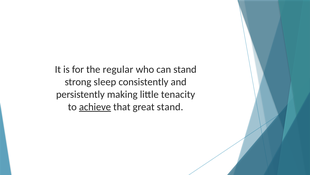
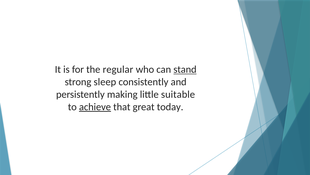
stand underline: none -> present (185, 69)
tenacity: tenacity -> suitable (178, 94)
great stand: stand -> today (170, 107)
